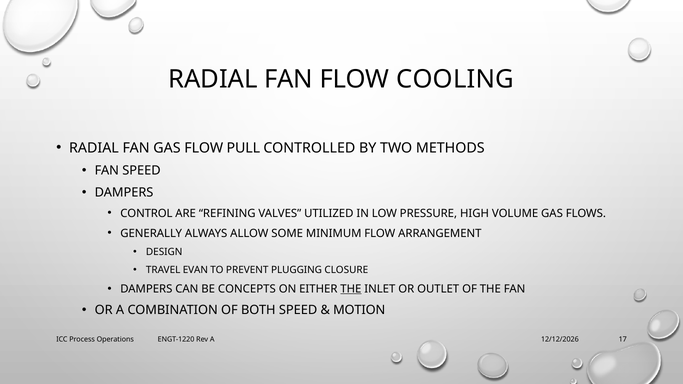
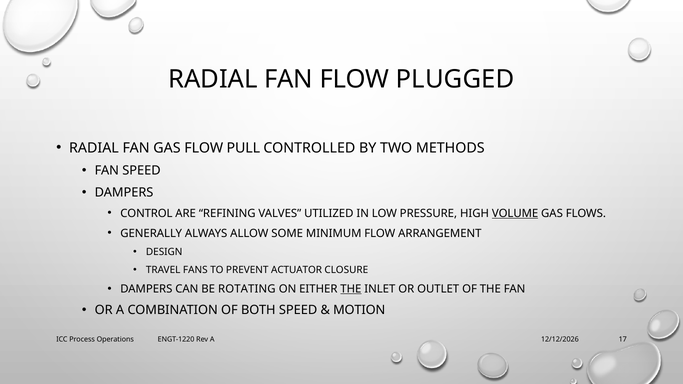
COOLING: COOLING -> PLUGGED (455, 79)
VOLUME underline: none -> present (515, 214)
EVAN: EVAN -> FANS (195, 270)
PLUGGING: PLUGGING -> ACTUATOR (297, 270)
CONCEPTS: CONCEPTS -> ROTATING (247, 289)
